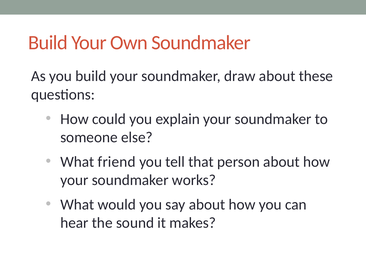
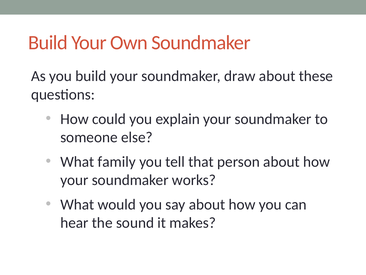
friend: friend -> family (117, 161)
